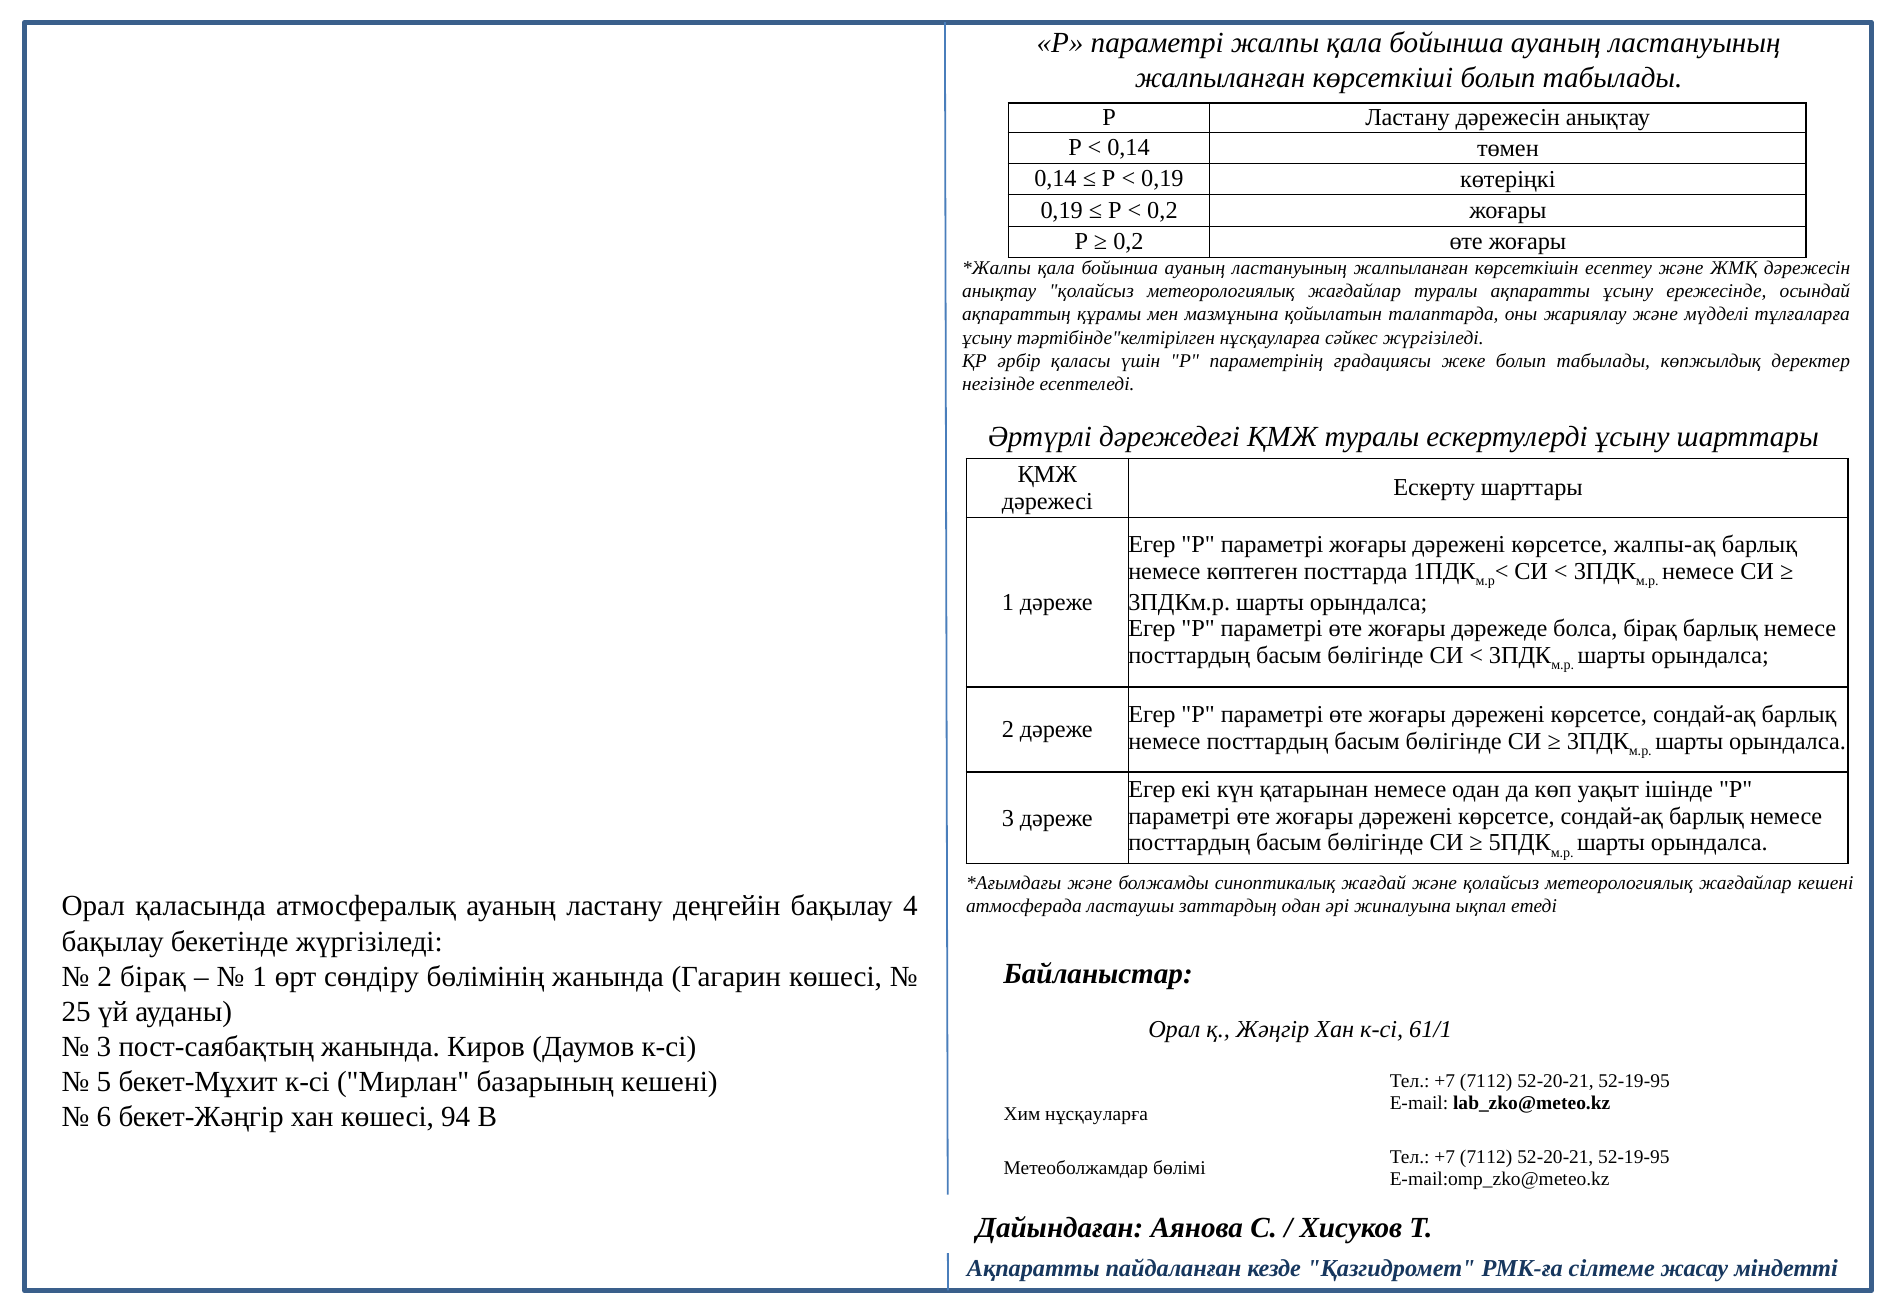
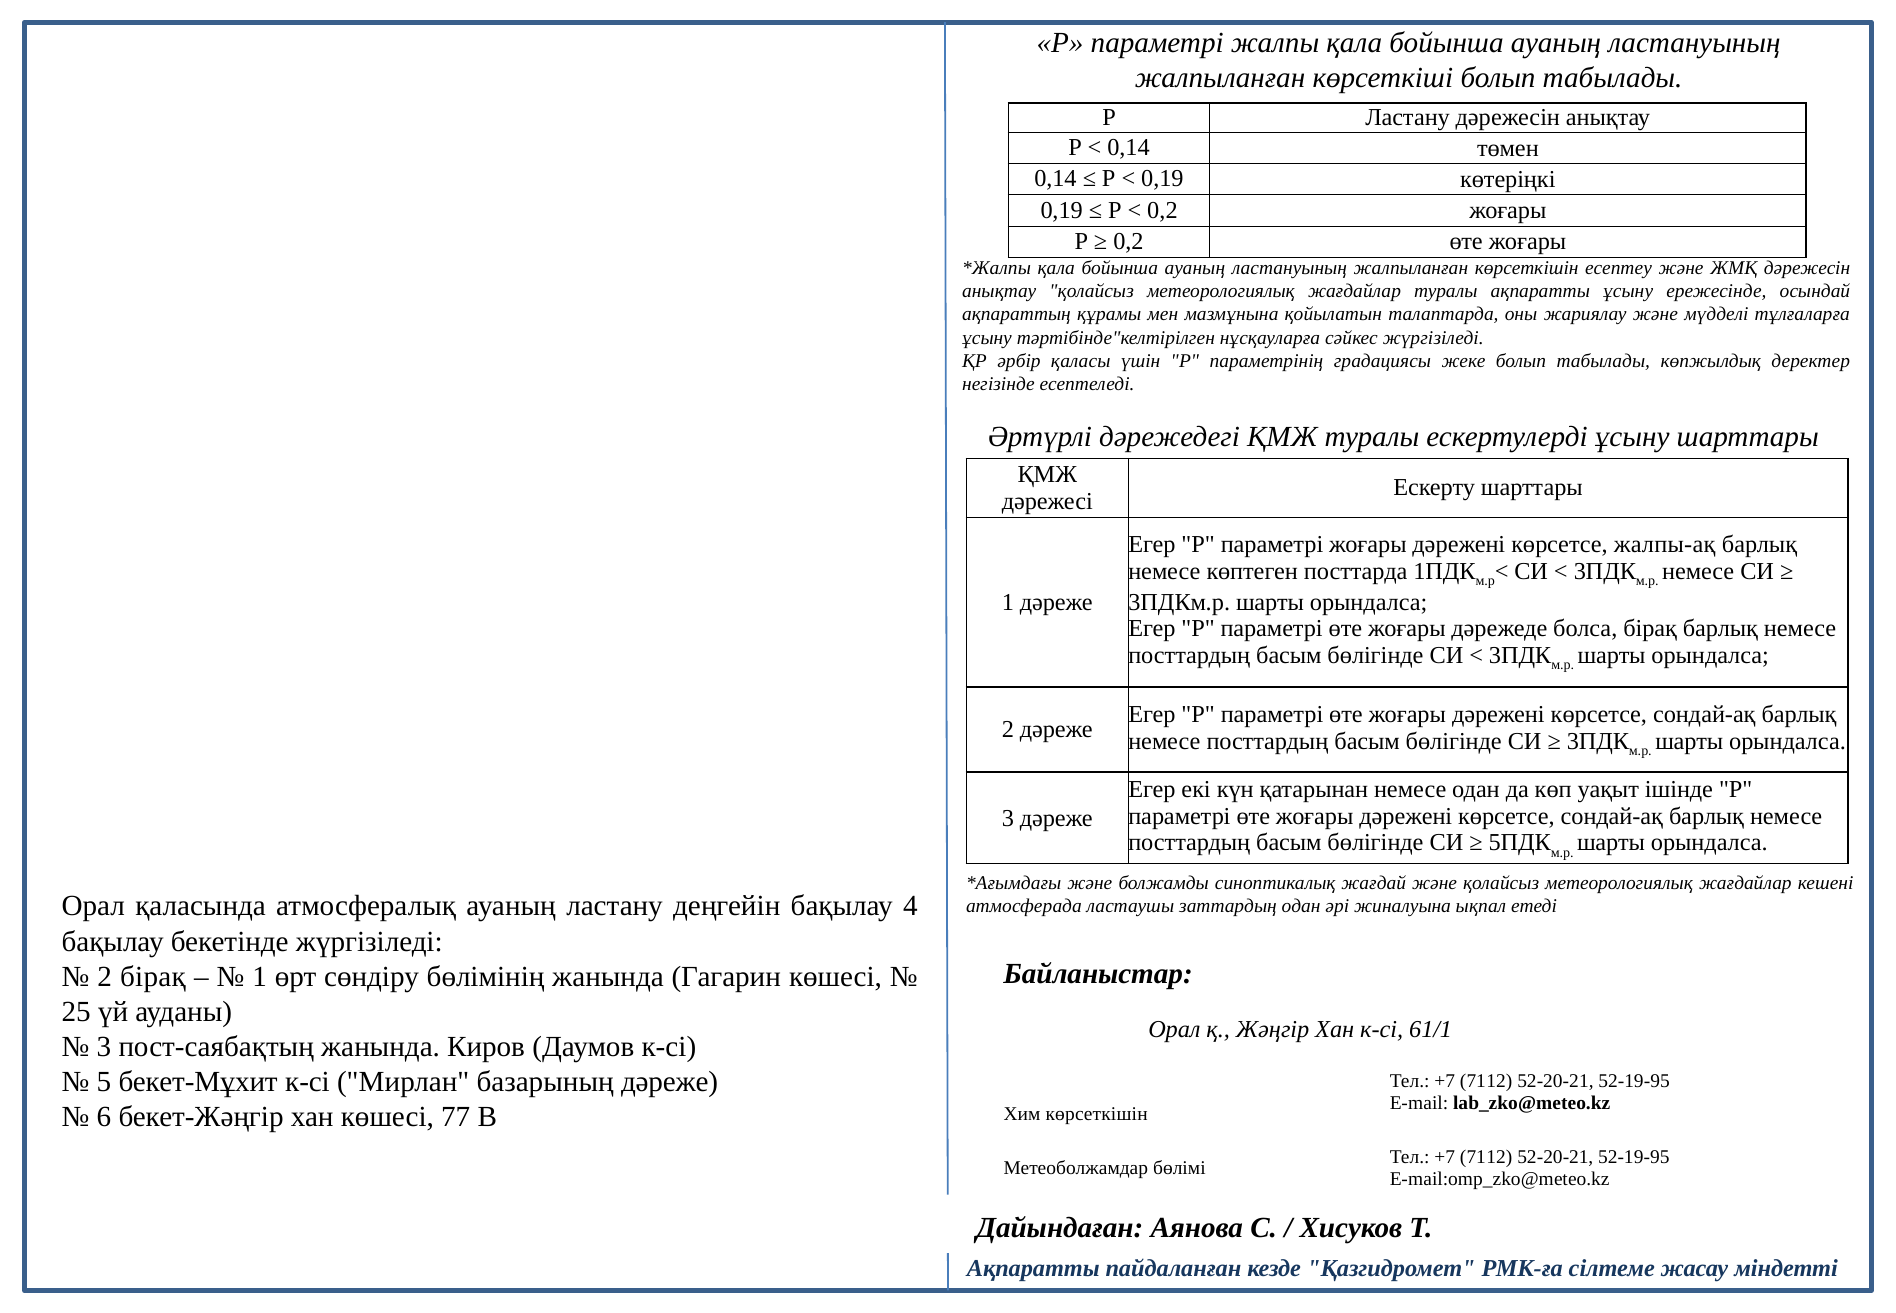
базарының кешені: кешені -> дәреже (670, 1081)
94: 94 -> 77 (456, 1116)
Хим нұсқауларға: нұсқауларға -> көрсеткішін (1097, 1113)
